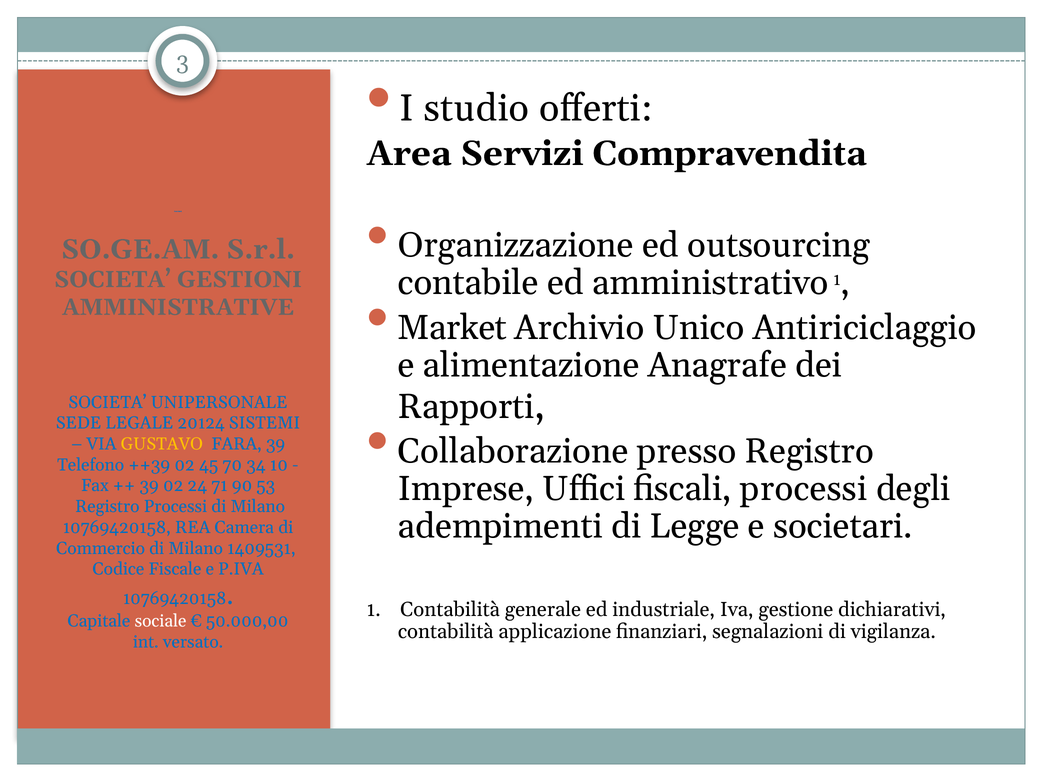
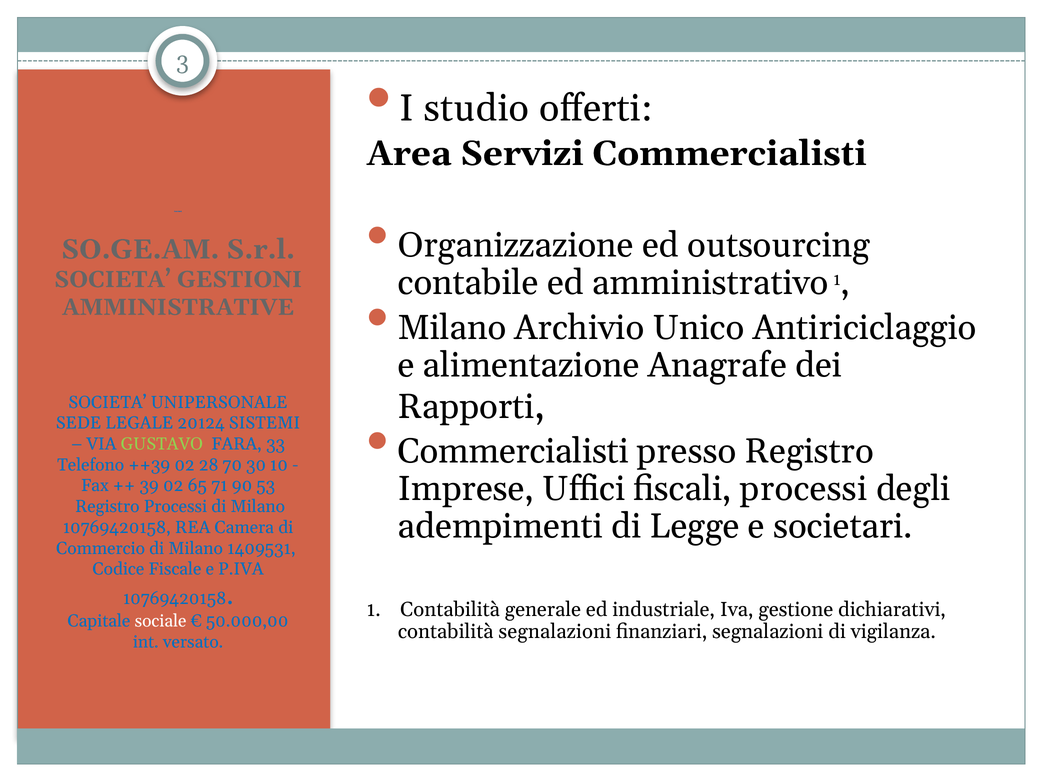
Servizi Compravendita: Compravendita -> Commercialisti (730, 154)
Market: Market -> Milano (452, 328)
Collaborazione: Collaborazione -> Commercialisti (513, 451)
GUSTAVO colour: yellow -> light green (162, 444)
FARA 39: 39 -> 33 (276, 444)
45: 45 -> 28 (209, 465)
34: 34 -> 30 (256, 465)
24: 24 -> 65 (197, 486)
contabilità applicazione: applicazione -> segnalazioni (555, 632)
